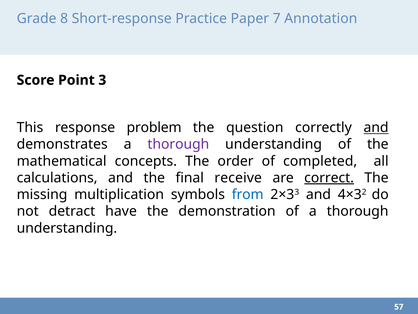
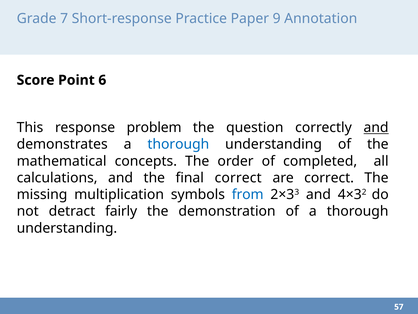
8: 8 -> 7 (64, 18)
7: 7 -> 9 (277, 18)
3: 3 -> 6 (102, 80)
thorough colour: purple -> blue (178, 144)
final receive: receive -> correct (238, 178)
correct underline: present -> none (329, 178)
have: have -> fairly (121, 211)
